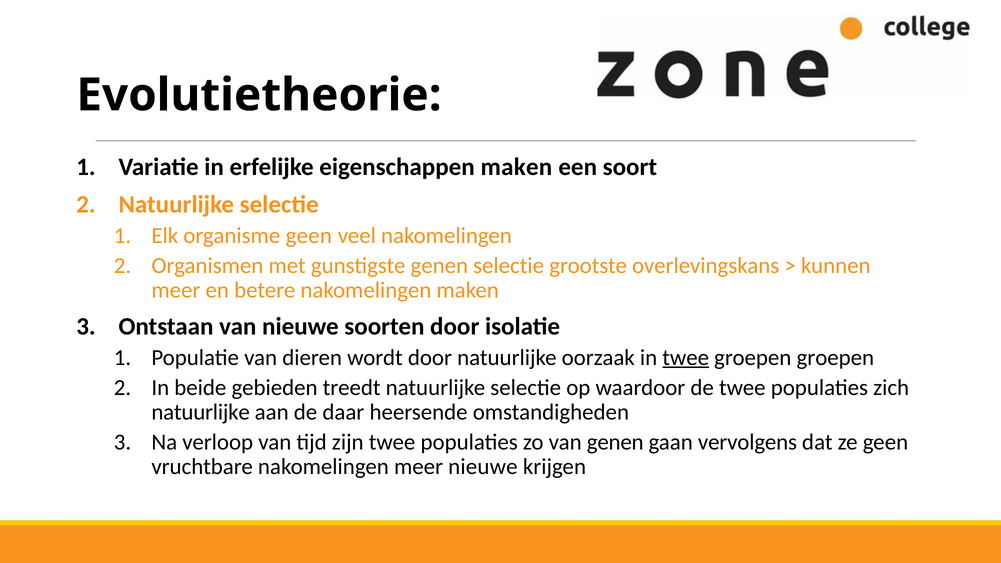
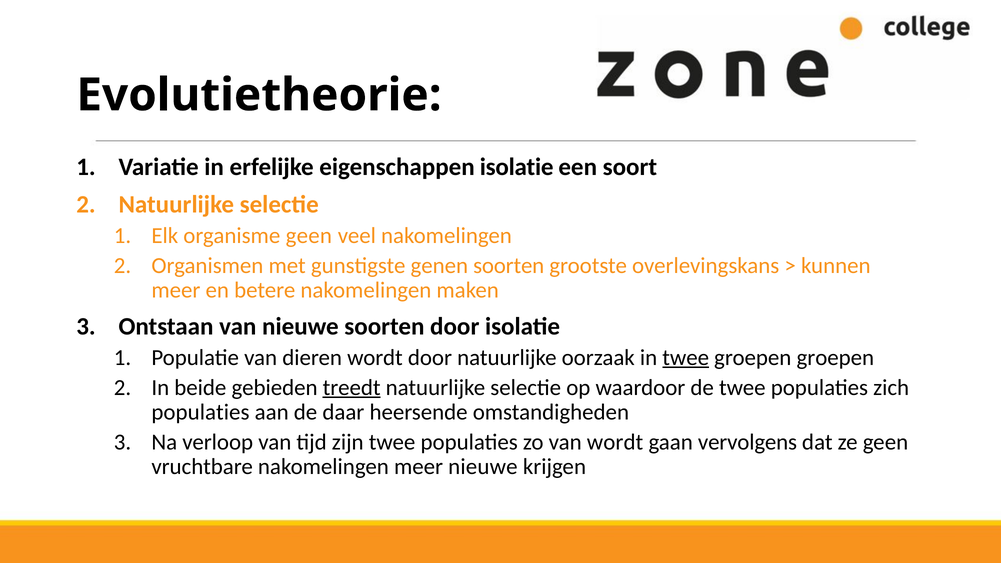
eigenschappen maken: maken -> isolatie (517, 167)
genen selectie: selectie -> soorten (509, 265)
treedt underline: none -> present (352, 388)
natuurlijke: natuurlijke -> populaties (200, 412)
van genen: genen -> wordt (615, 442)
